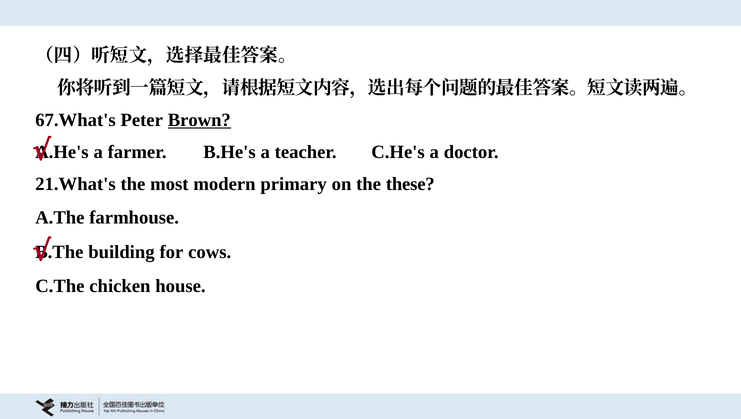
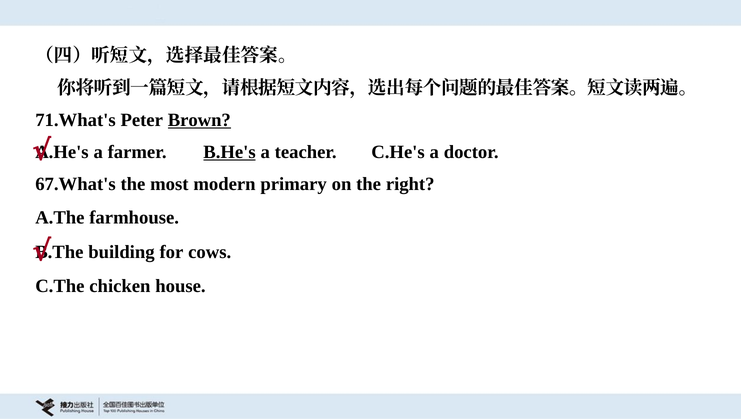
67.What's: 67.What's -> 71.What's (75, 120)
B.He's underline: none -> present (229, 152)
21.What's: 21.What's -> 67.What's (75, 184)
these: these -> right (410, 184)
